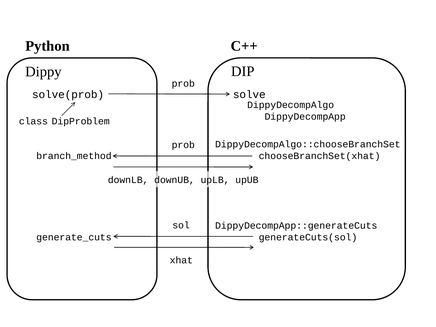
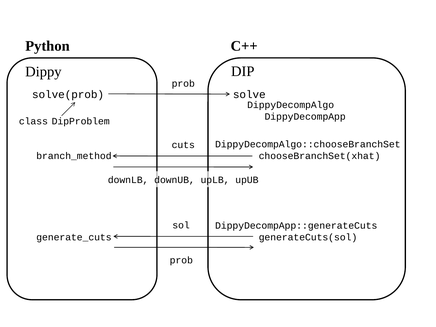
prob: prob -> cuts (183, 145)
xhat: xhat -> prob (181, 260)
